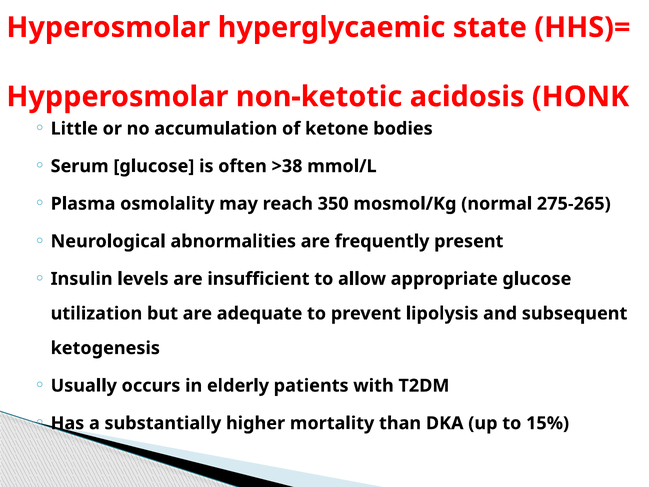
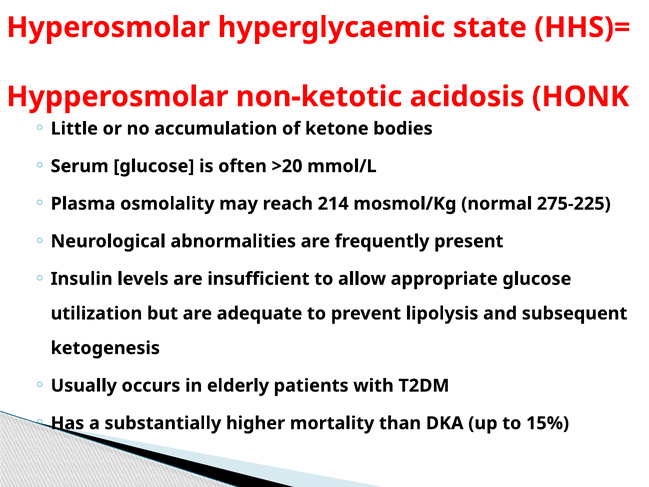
>38: >38 -> >20 (287, 166)
350: 350 -> 214 (333, 204)
275-265: 275-265 -> 275-225 (574, 204)
